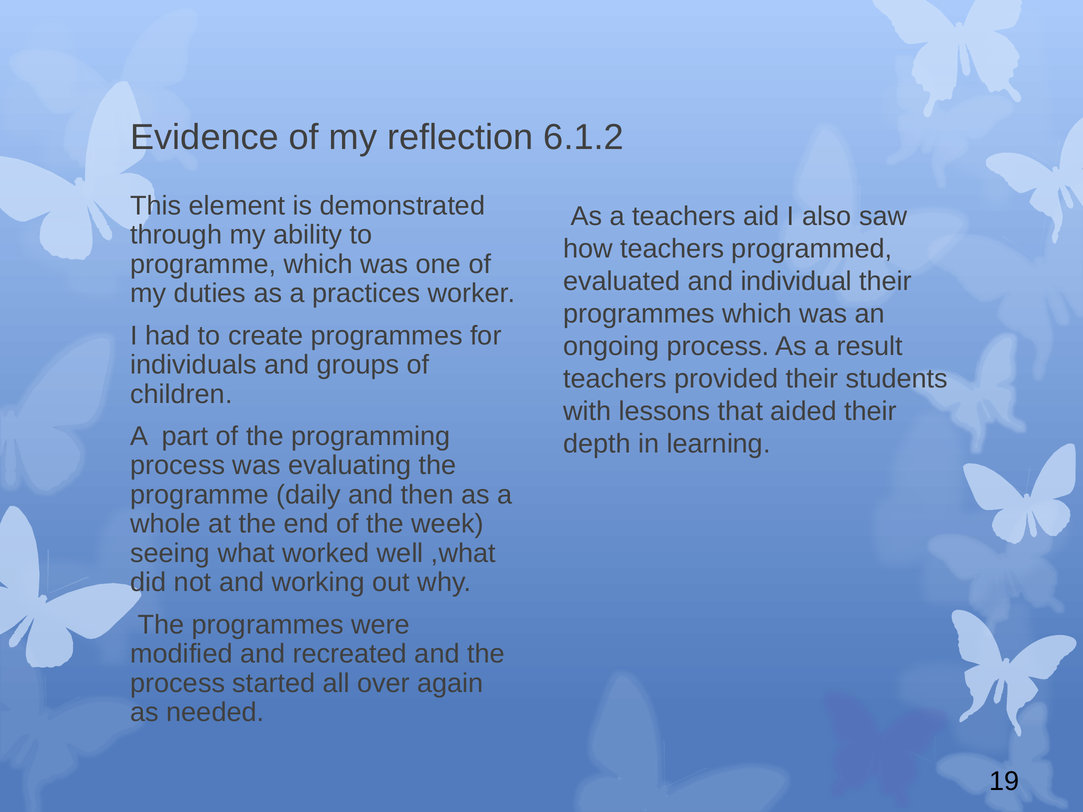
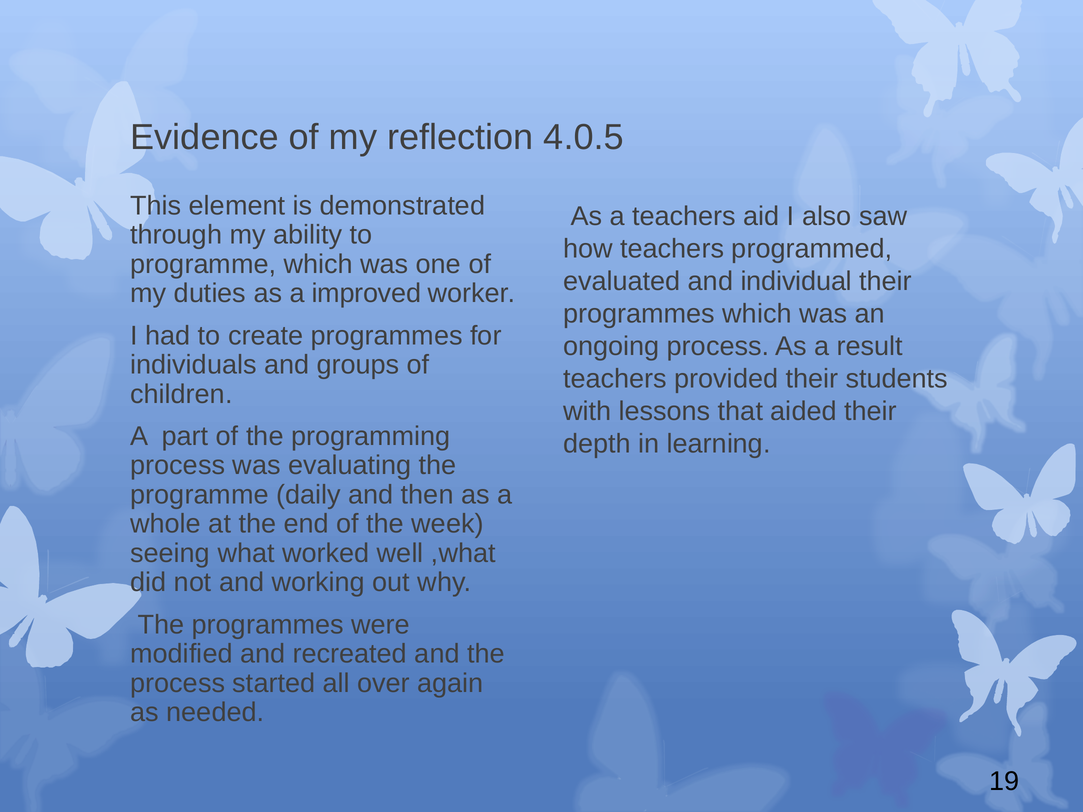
6.1.2: 6.1.2 -> 4.0.5 (584, 137)
practices: practices -> improved (366, 294)
